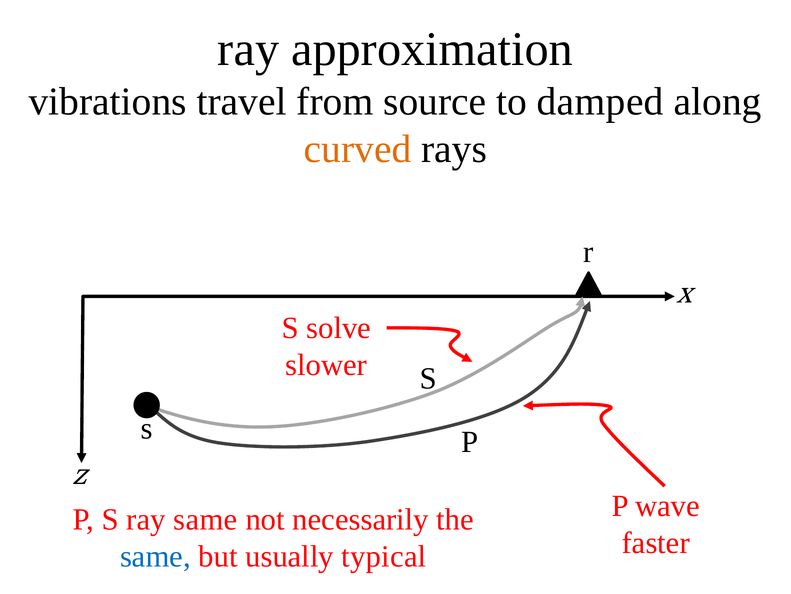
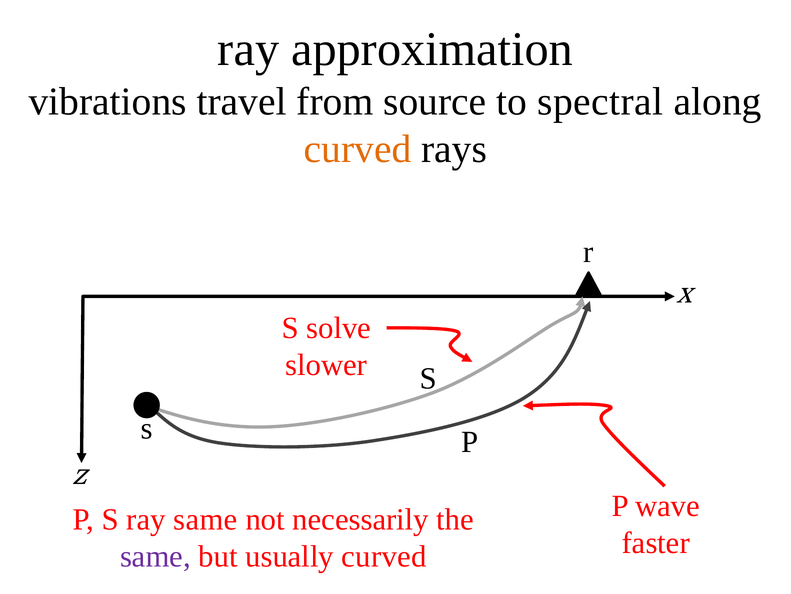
damped: damped -> spectral (600, 102)
same colour: blue -> purple (155, 556)
usually typical: typical -> curved (384, 556)
